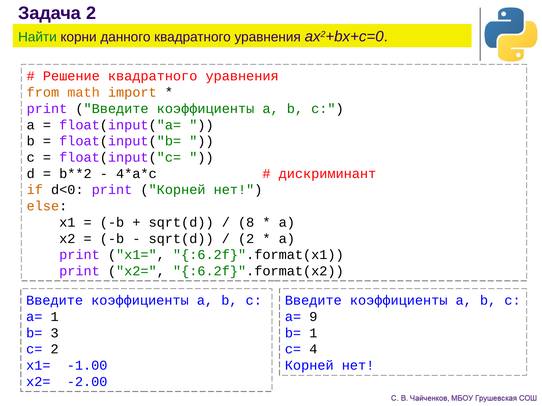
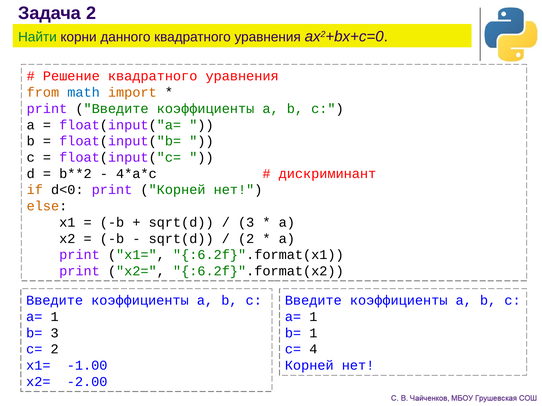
math colour: orange -> blue (84, 93)
8: 8 -> 3 (246, 223)
9: 9 -> 1 (313, 317)
